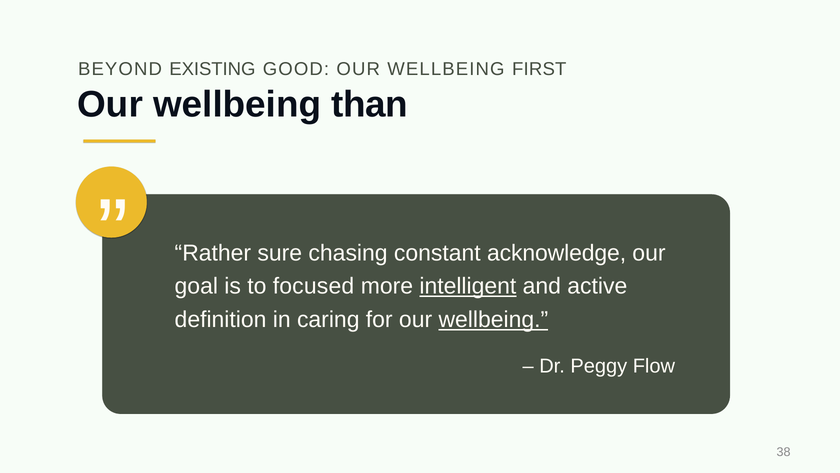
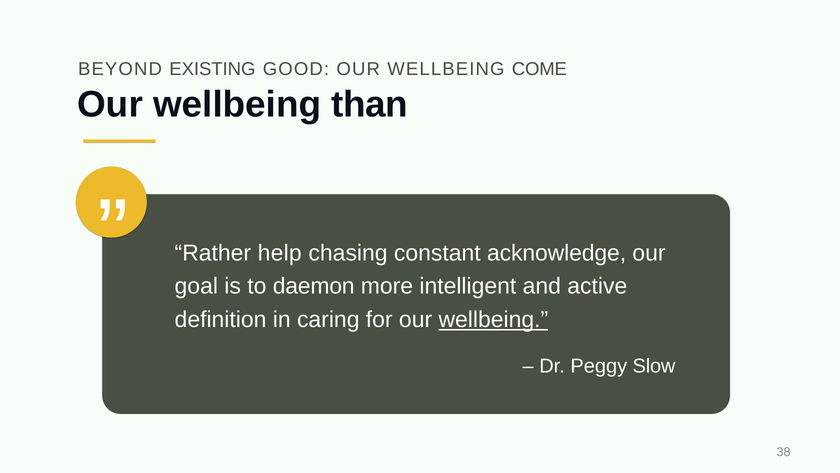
FIRST: FIRST -> COME (539, 69)
sure: sure -> help (280, 253)
focused: focused -> daemon (314, 286)
intelligent underline: present -> none (468, 286)
Flow: Flow -> Slow (654, 366)
